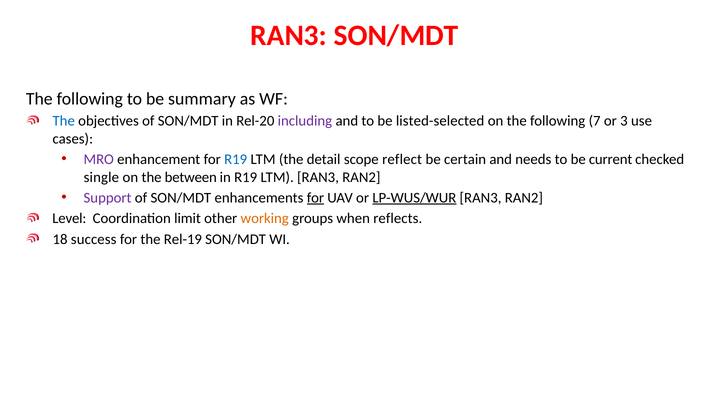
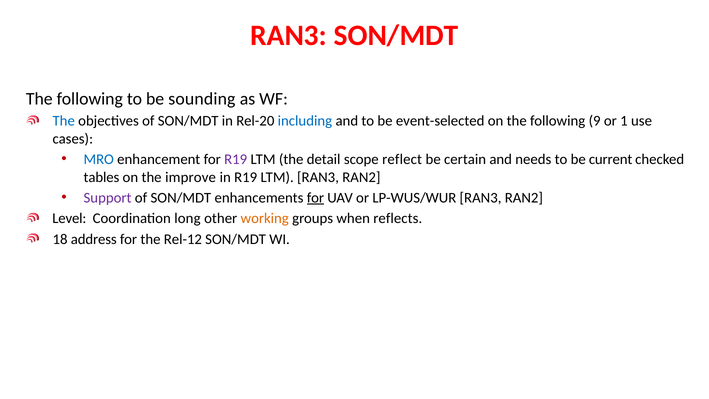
summary: summary -> sounding (202, 99)
including colour: purple -> blue (305, 121)
listed-selected: listed-selected -> event-selected (440, 121)
7: 7 -> 9 (595, 121)
3: 3 -> 1 (624, 121)
MRO colour: purple -> blue (99, 159)
R19 colour: blue -> purple (236, 159)
single: single -> tables (101, 177)
between: between -> improve (191, 177)
LP-WUS/WUR underline: present -> none (414, 198)
limit: limit -> long (187, 218)
success: success -> address (94, 239)
Rel-19: Rel-19 -> Rel-12 (183, 239)
